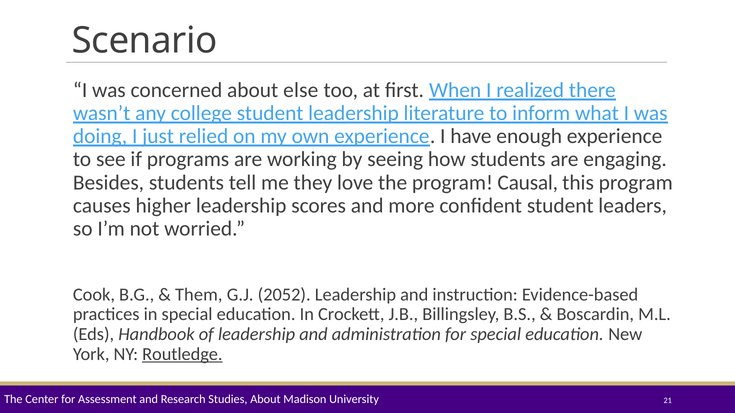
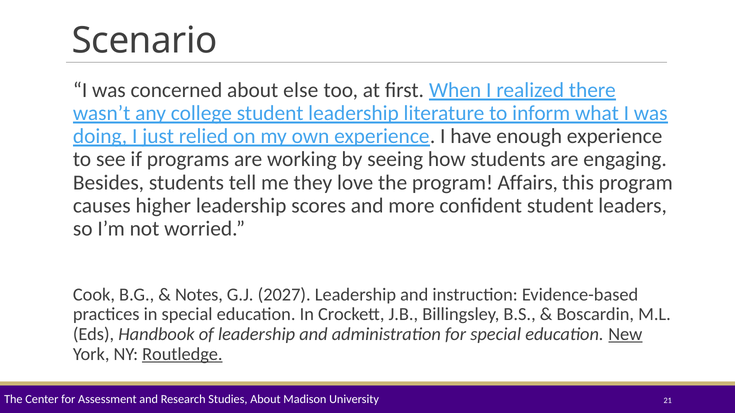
Causal: Causal -> Affairs (528, 183)
Them: Them -> Notes (199, 295)
2052: 2052 -> 2027 (284, 295)
New underline: none -> present (625, 335)
